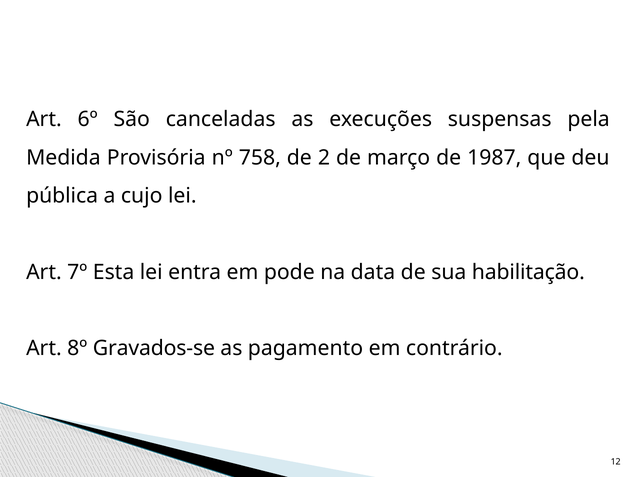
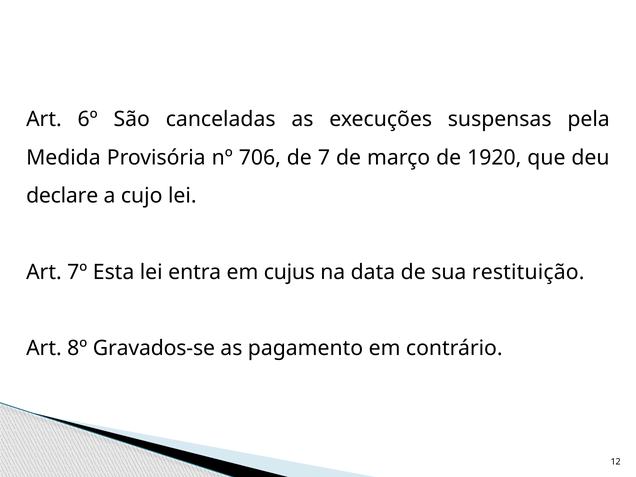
758: 758 -> 706 (260, 158)
2: 2 -> 7 (324, 158)
1987: 1987 -> 1920 (494, 158)
pública: pública -> declare (62, 196)
pode: pode -> cujus (289, 272)
habilitação: habilitação -> restituição (528, 272)
